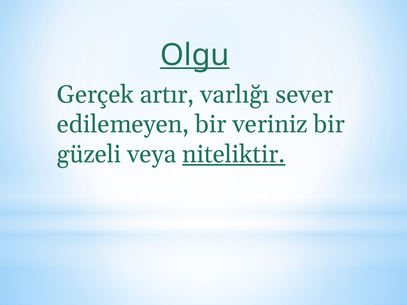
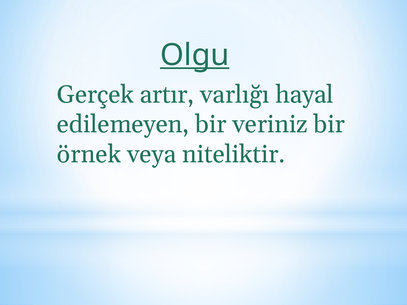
sever: sever -> hayal (305, 95)
güzeli: güzeli -> örnek (89, 154)
niteliktir underline: present -> none (234, 154)
